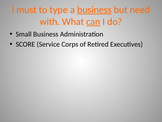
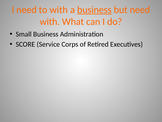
I must: must -> need (27, 10)
to type: type -> with (59, 10)
can underline: present -> none (93, 22)
